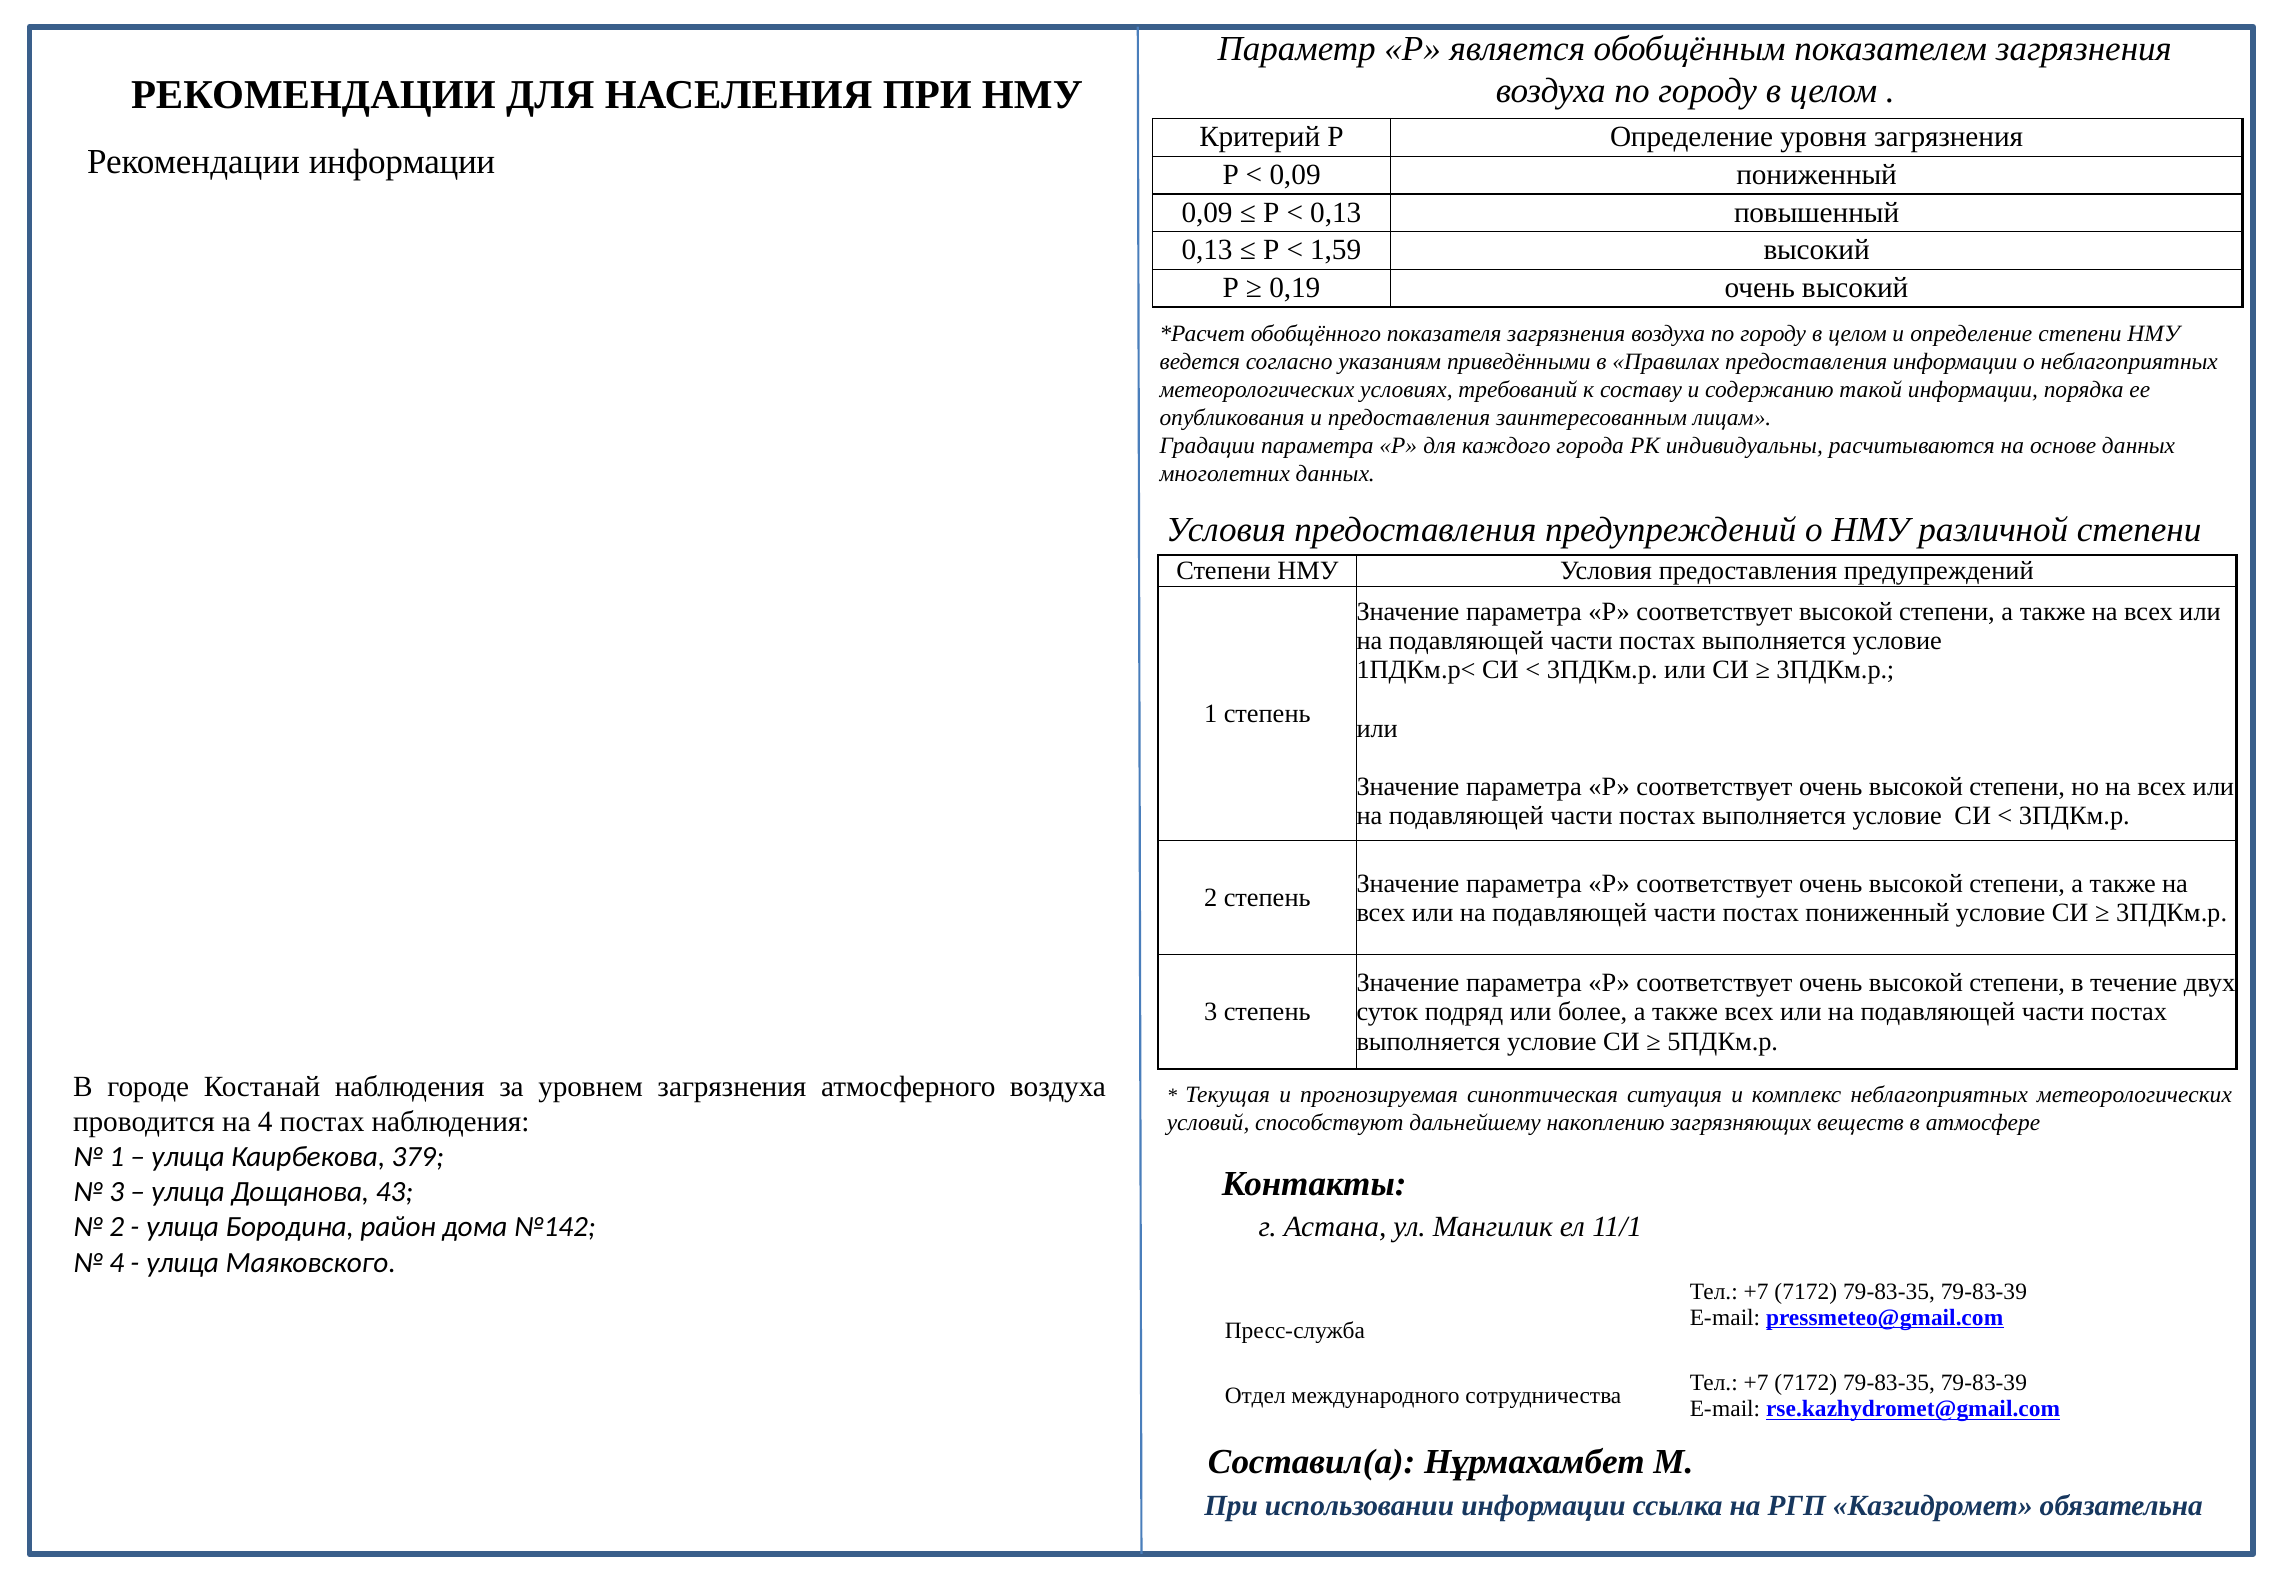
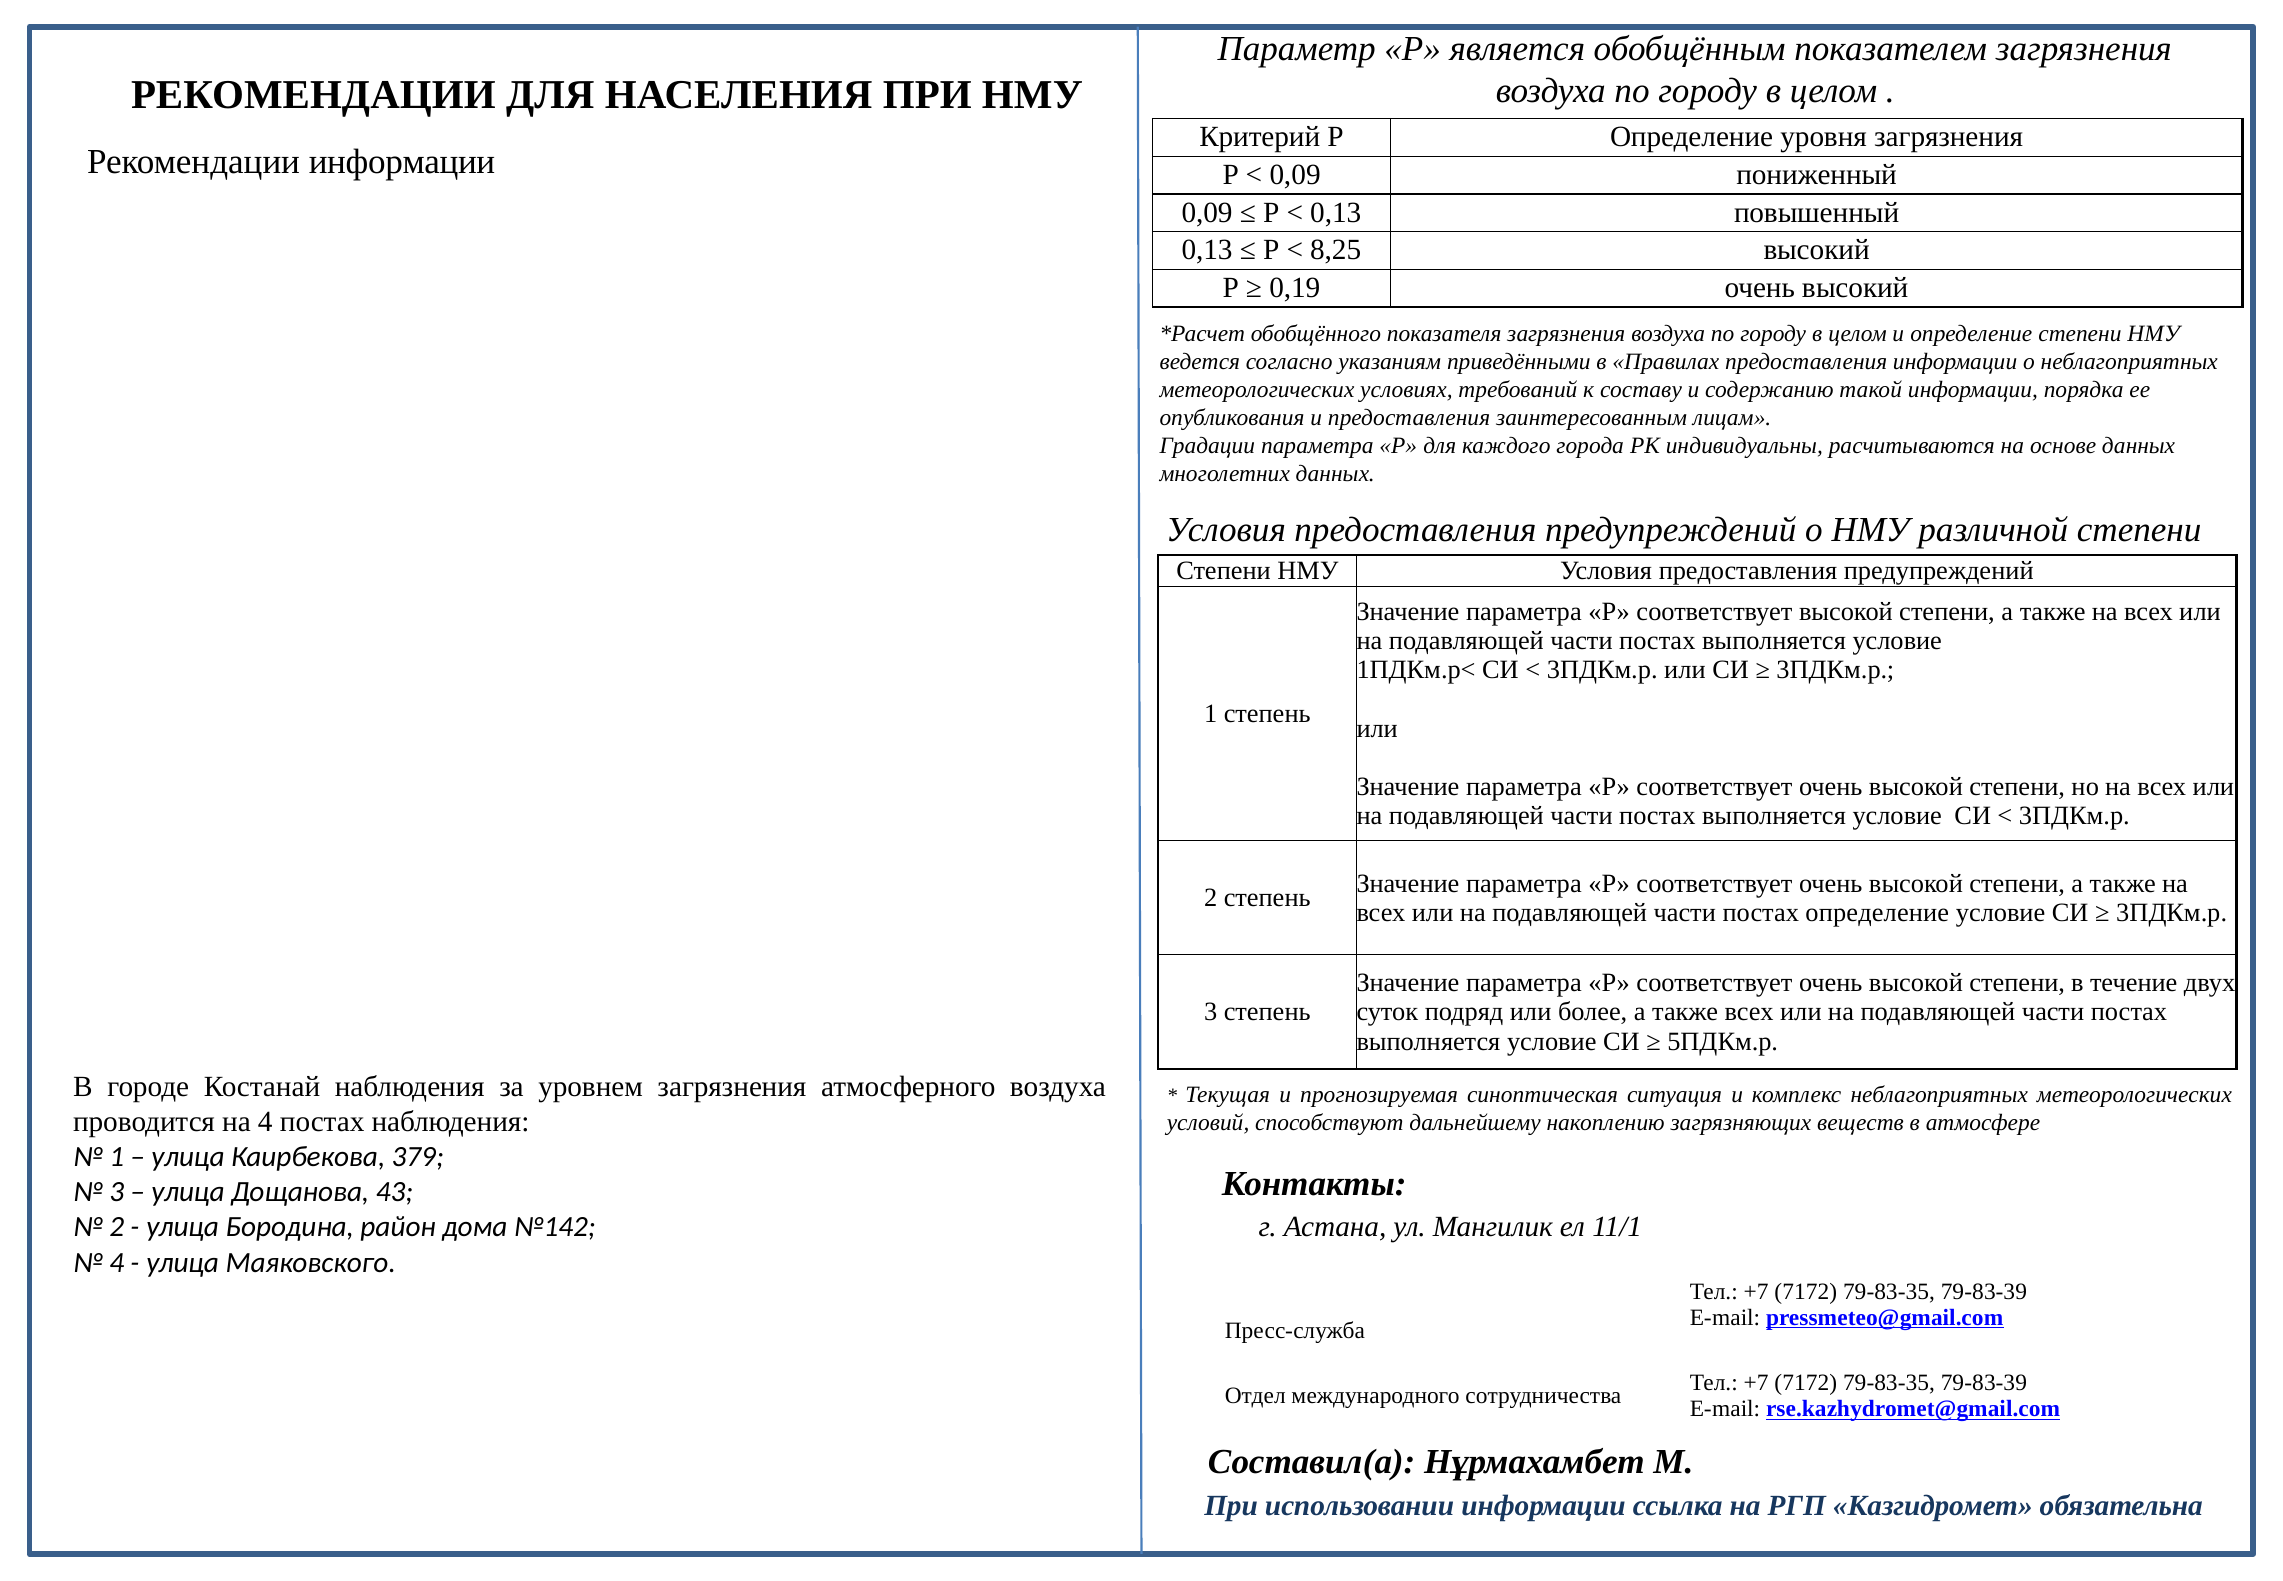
1,59: 1,59 -> 8,25 (1336, 250)
постах пониженный: пониженный -> определение (1877, 912)
